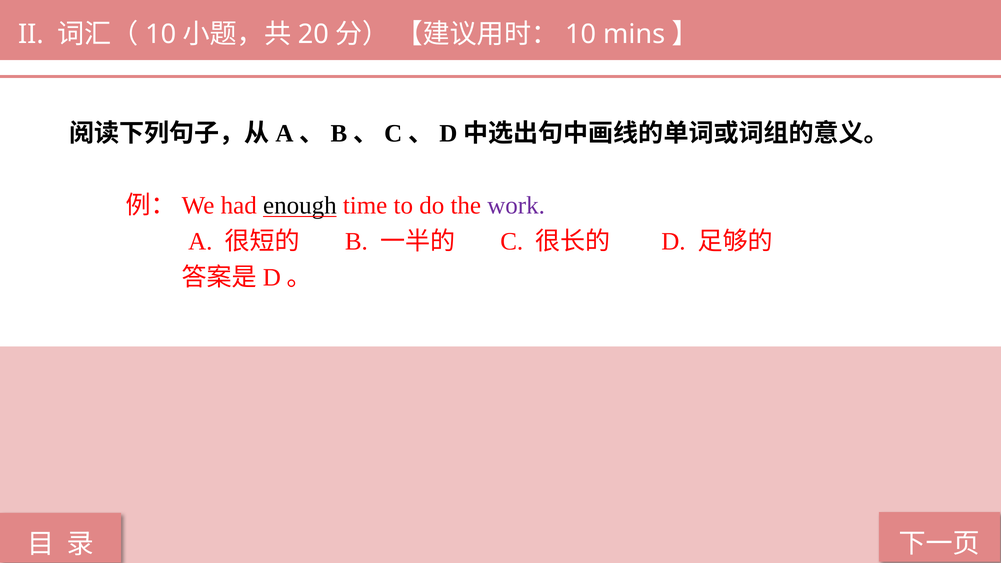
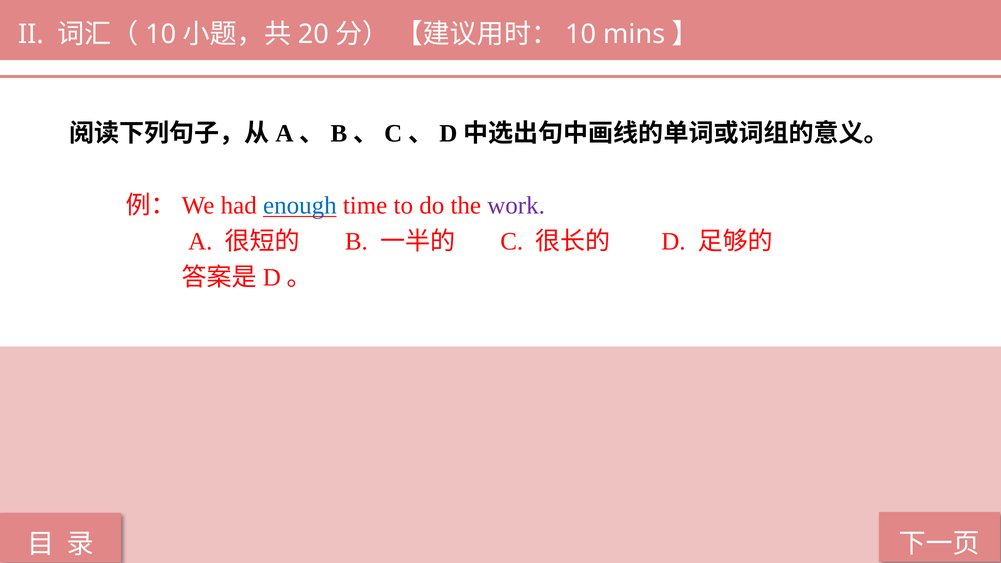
enough colour: black -> blue (300, 205)
